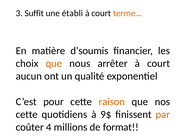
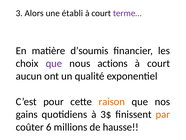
Suffit: Suffit -> Alors (34, 13)
terme… colour: orange -> purple (127, 13)
que colour: orange -> purple (54, 63)
arrêter: arrêter -> actions (113, 63)
cette: cette -> gains (27, 114)
9$: 9$ -> 3$ (106, 114)
4: 4 -> 6 (49, 127)
format: format -> hausse (121, 127)
